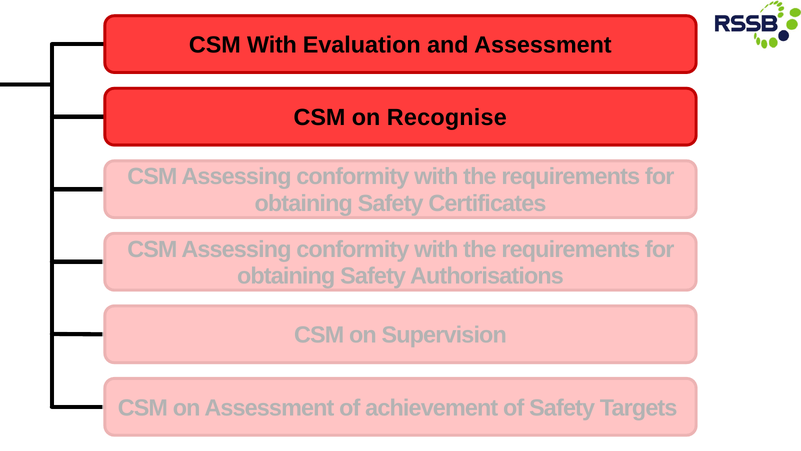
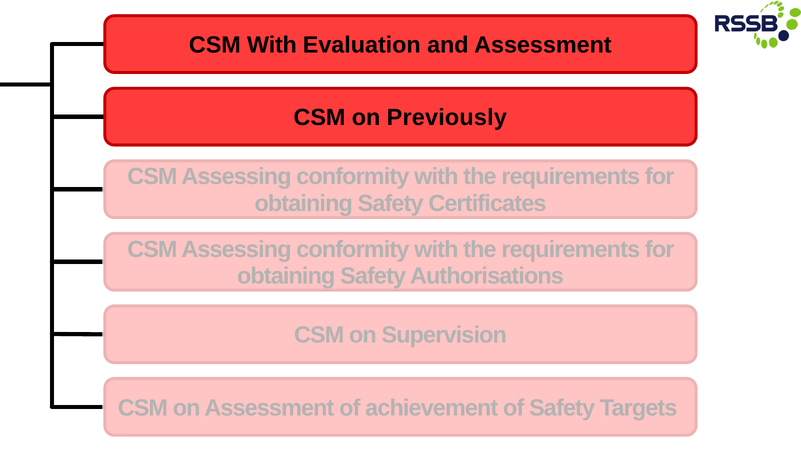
Recognise: Recognise -> Previously (447, 117)
